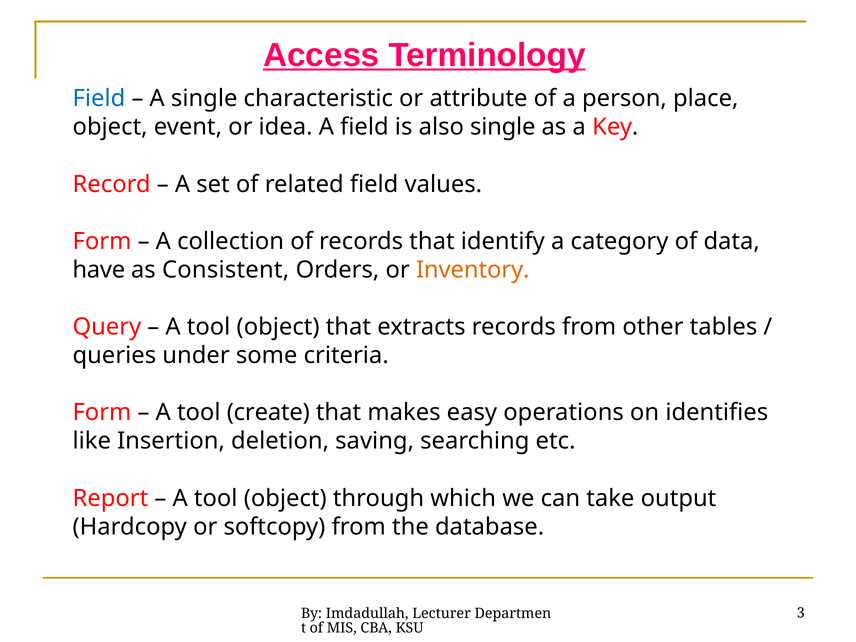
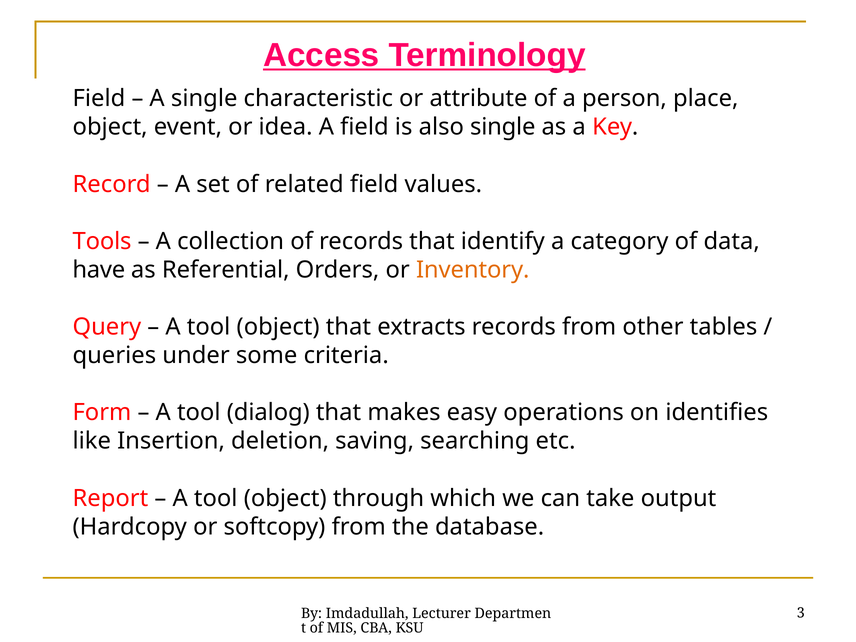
Field colour: blue -> black (99, 99)
Form: Form -> Tools (102, 241)
Consistent: Consistent -> Referential (226, 270)
create: create -> dialog (268, 413)
